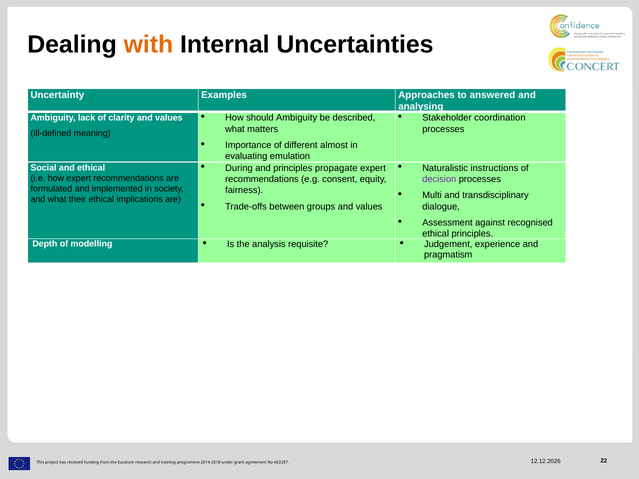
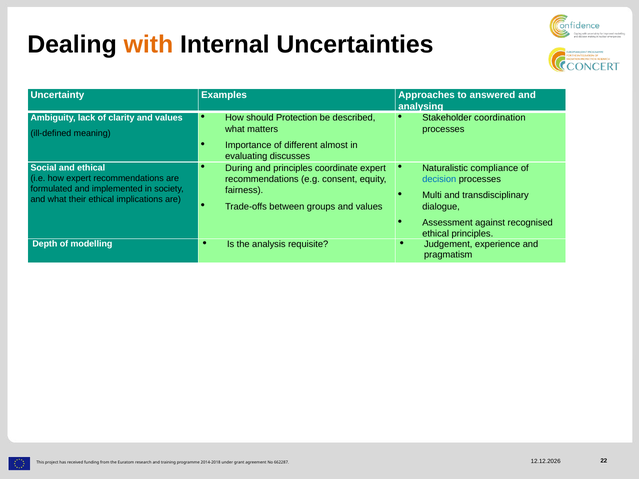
should Ambiguity: Ambiguity -> Protection (297, 118)
emulation: emulation -> discusses (290, 156)
propagate: propagate -> coordinate (336, 168)
instructions: instructions -> compliance (494, 168)
decision colour: purple -> blue (439, 179)
